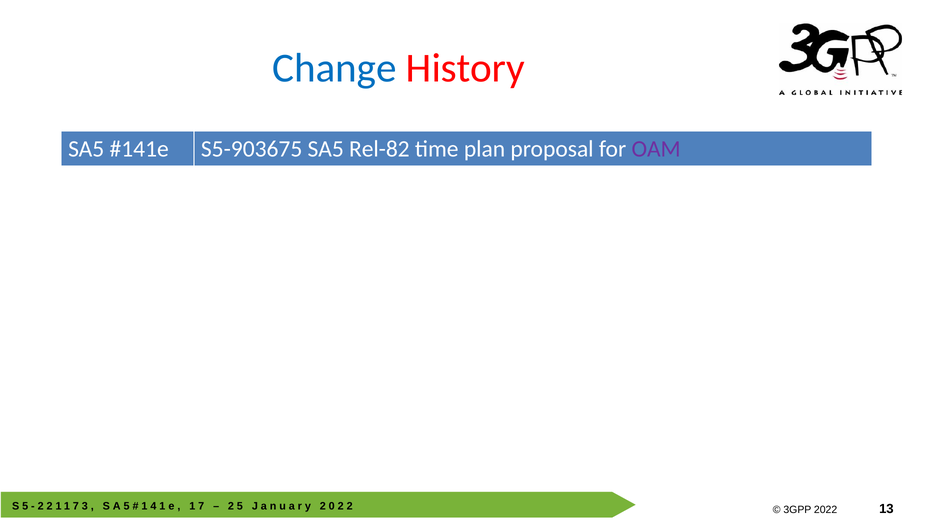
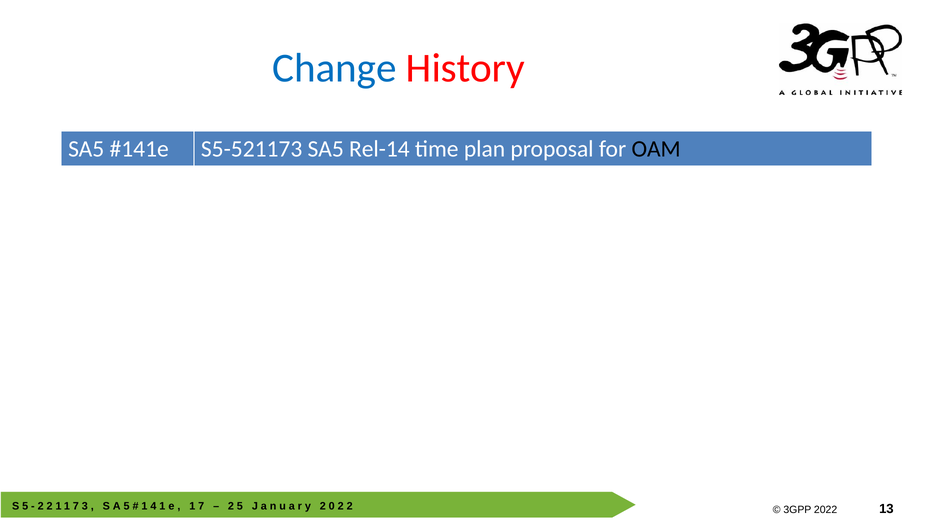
S5-903675: S5-903675 -> S5-521173 (252, 149)
Rel-82: Rel-82 -> Rel-14 (379, 149)
OAM colour: purple -> black (656, 149)
